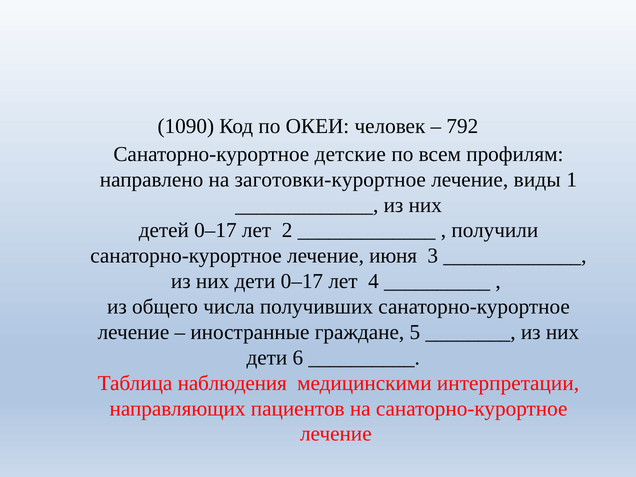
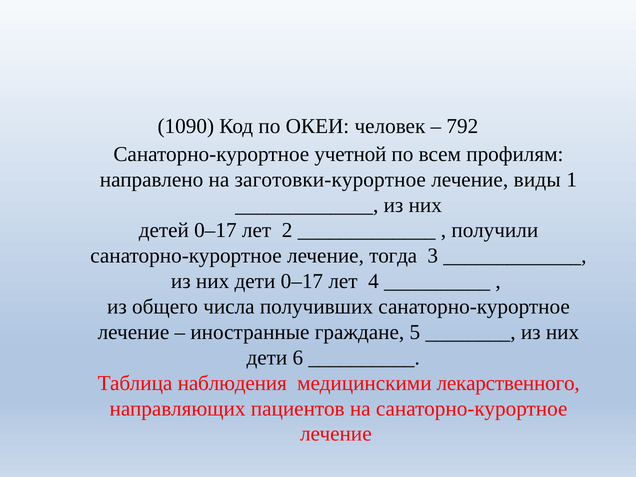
детские: детские -> учетной (350, 154)
июня: июня -> тогда (393, 256)
интерпретации: интерпретации -> лекарственного (508, 383)
